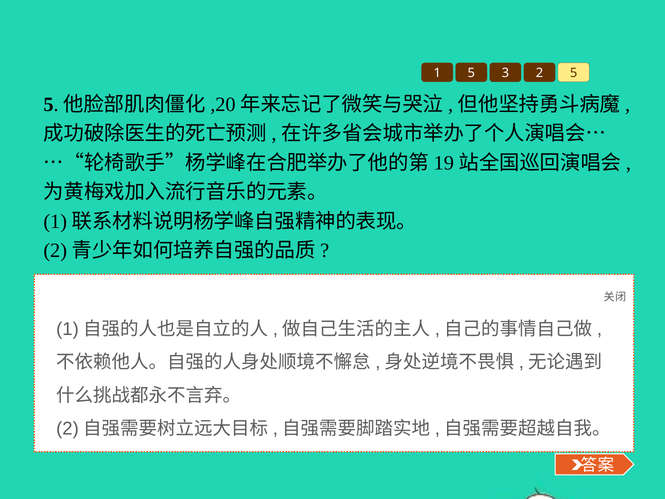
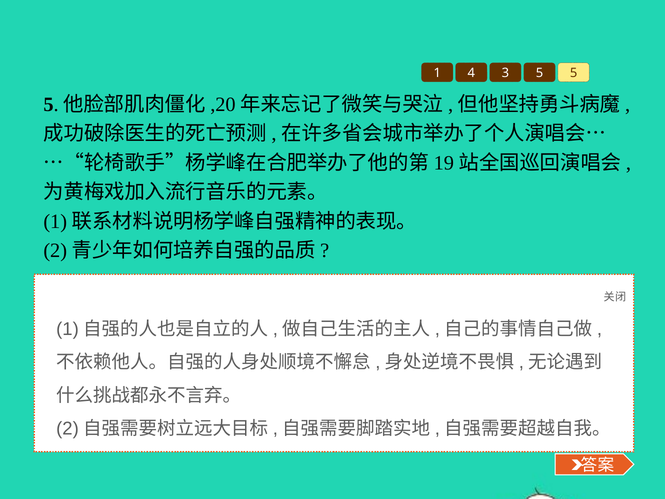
1 5: 5 -> 4 (471, 73)
3 2: 2 -> 5 (540, 73)
